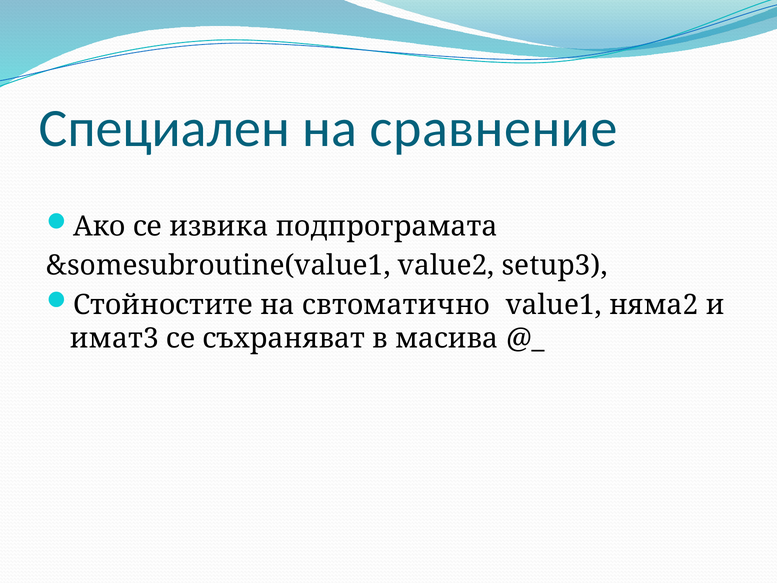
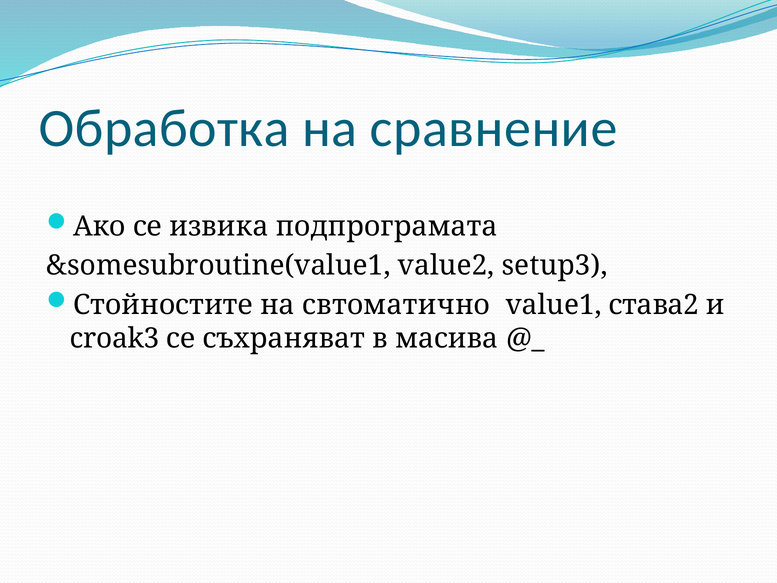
Специален: Специален -> Обработка (164, 128)
няма2: няма2 -> става2 (654, 305)
имат3: имат3 -> croak3 (115, 338)
